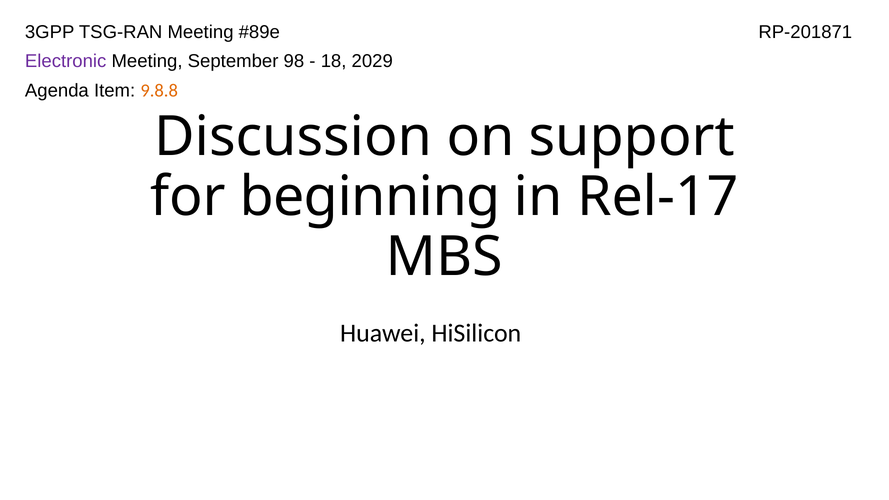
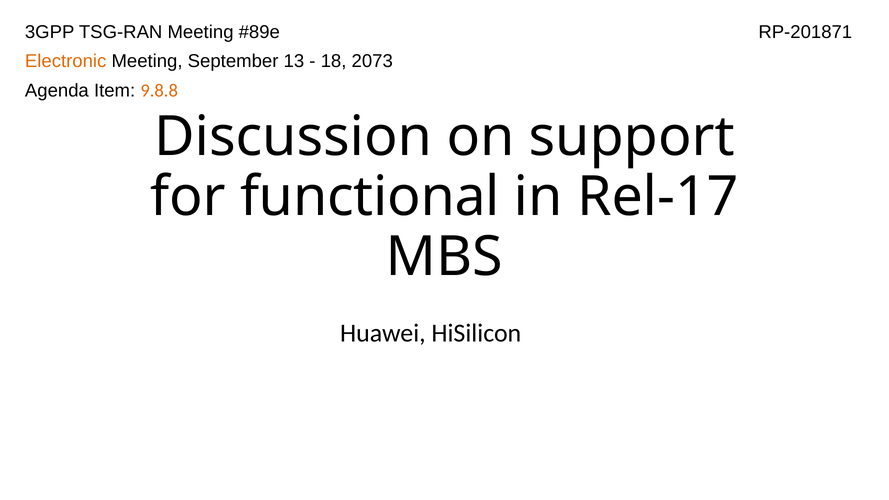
Electronic colour: purple -> orange (66, 61)
98: 98 -> 13 (294, 61)
2029: 2029 -> 2073 (372, 61)
beginning: beginning -> functional (370, 197)
